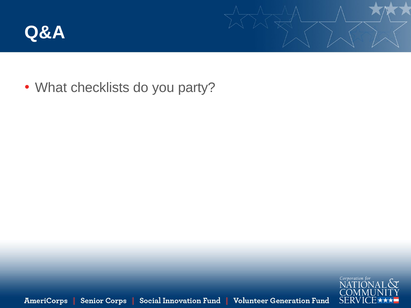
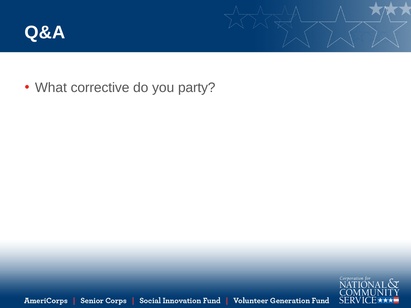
checklists: checklists -> corrective (100, 88)
